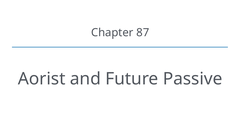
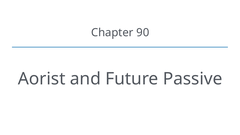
87: 87 -> 90 (143, 33)
